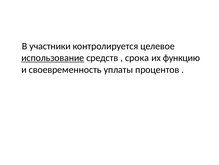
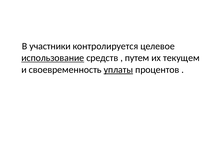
срока: срока -> путем (137, 58)
функцию: функцию -> текущем (181, 58)
уплаты underline: none -> present (118, 69)
